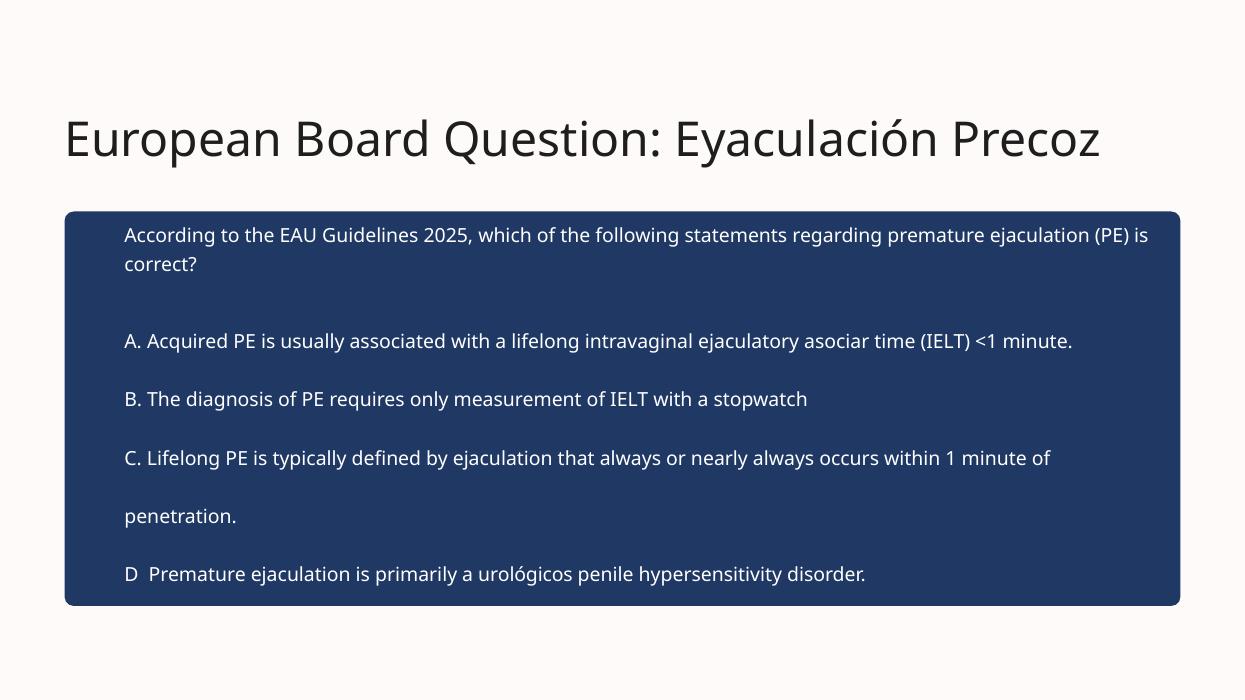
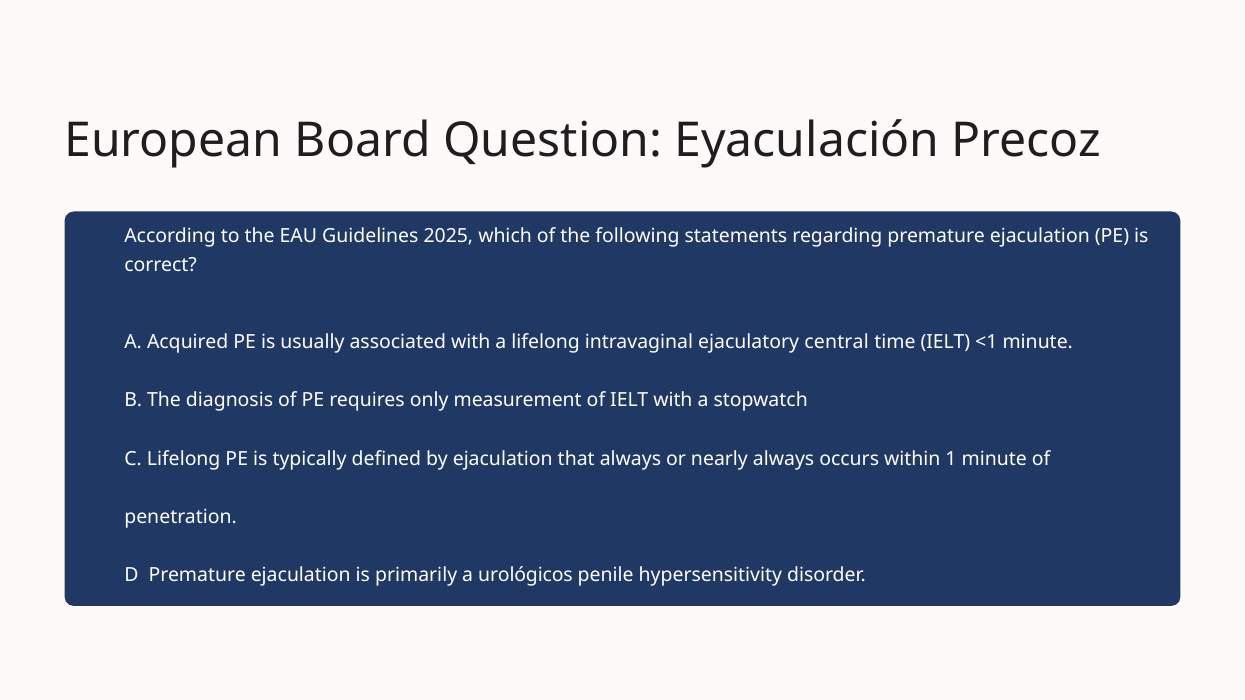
asociar: asociar -> central (837, 342)
